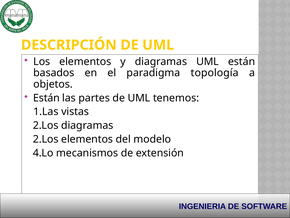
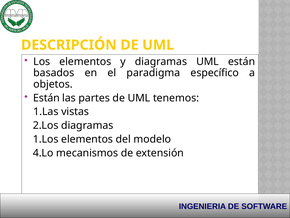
topología: topología -> específico (215, 73)
2.Los: 2.Los -> 1.Los (46, 139)
